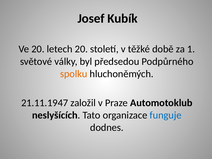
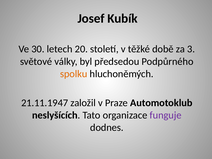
Ve 20: 20 -> 30 (38, 49)
1: 1 -> 3 (191, 49)
funguje colour: blue -> purple (166, 115)
